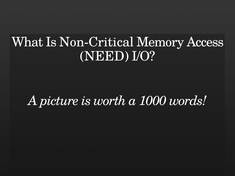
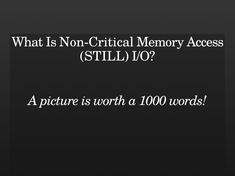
NEED: NEED -> STILL (104, 56)
